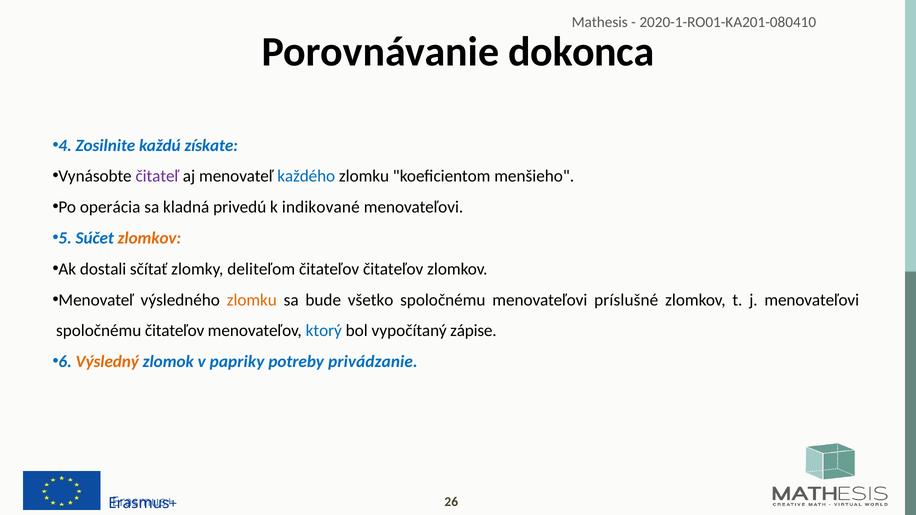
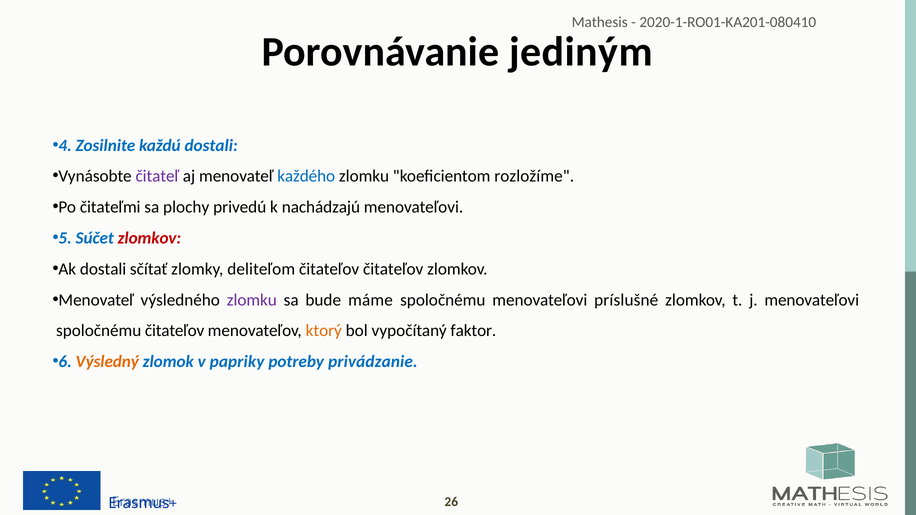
dokonca: dokonca -> jediným (581, 52)
každú získate: získate -> dostali (211, 145)
menšieho: menšieho -> rozložíme (534, 176)
operácia: operácia -> čitateľmi (110, 207)
kladná: kladná -> plochy (186, 207)
indikované: indikované -> nachádzajú (321, 207)
zlomkov colour: orange -> red (149, 238)
zlomku colour: orange -> purple (252, 300)
všetko: všetko -> máme (371, 300)
ktorý colour: blue -> orange (324, 331)
zápise: zápise -> faktor (473, 331)
